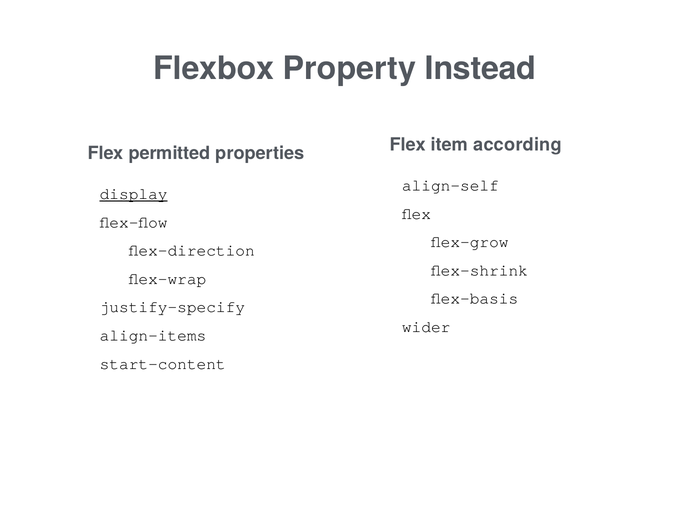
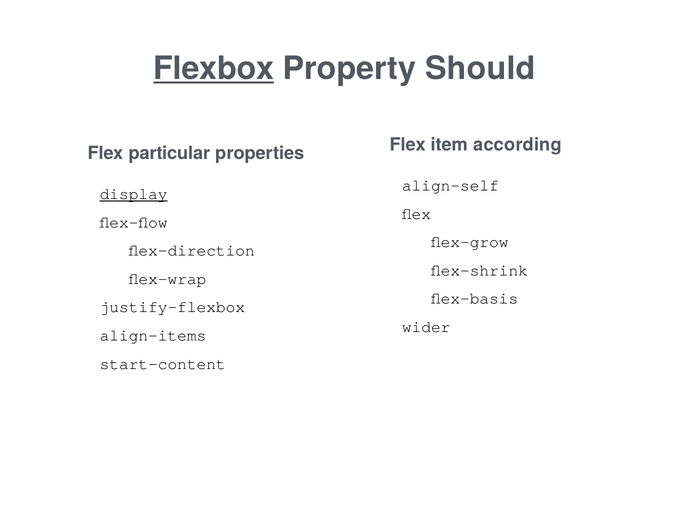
Flexbox underline: none -> present (214, 69)
Instead: Instead -> Should (480, 69)
permitted: permitted -> particular (170, 153)
justify-specify: justify-specify -> justify-flexbox (172, 307)
